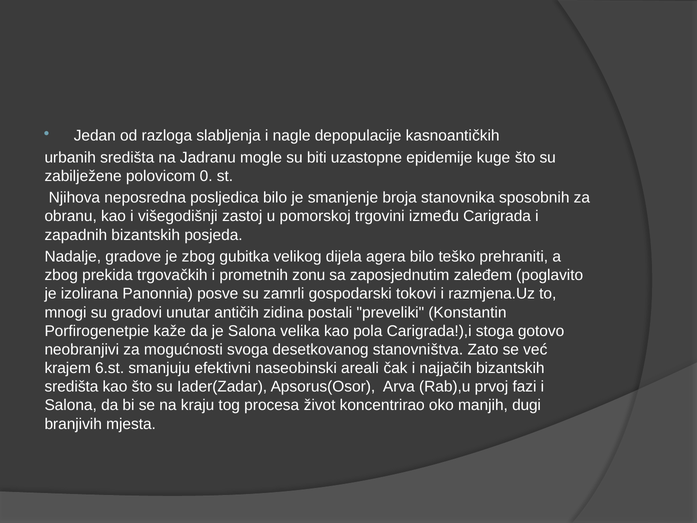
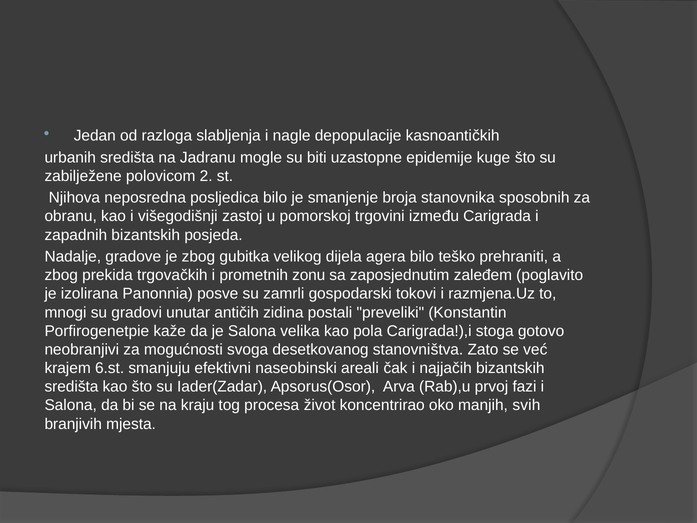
0: 0 -> 2 (206, 176)
dugi: dugi -> svih (526, 405)
